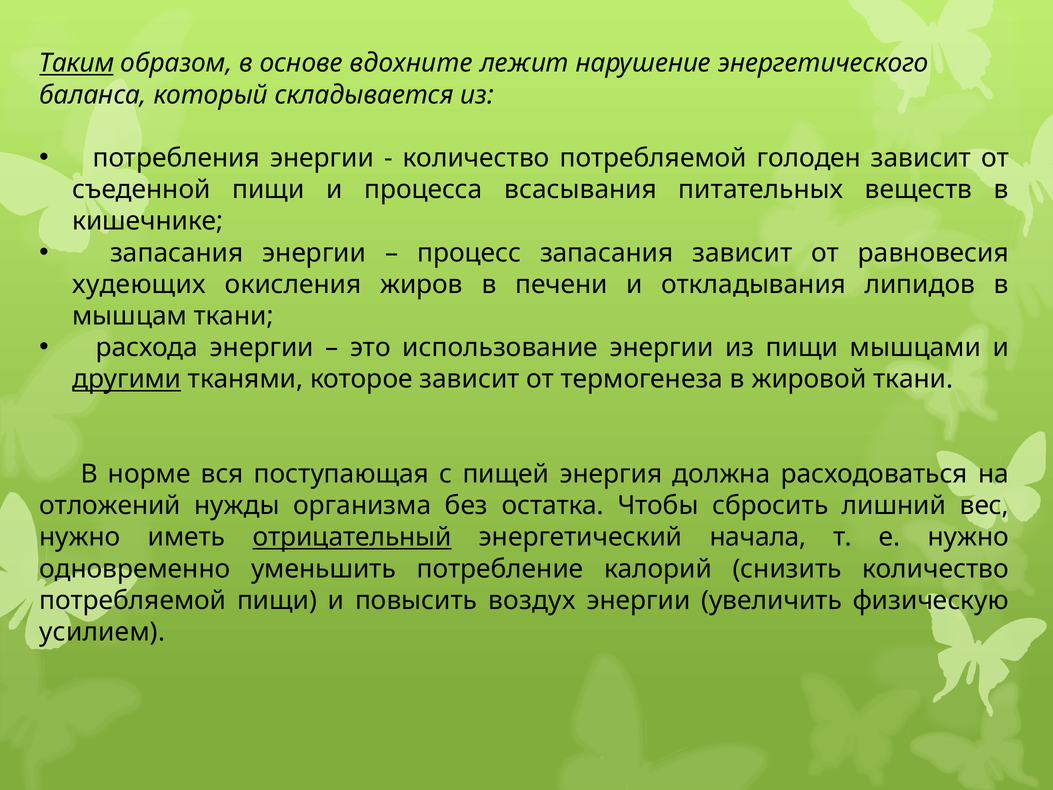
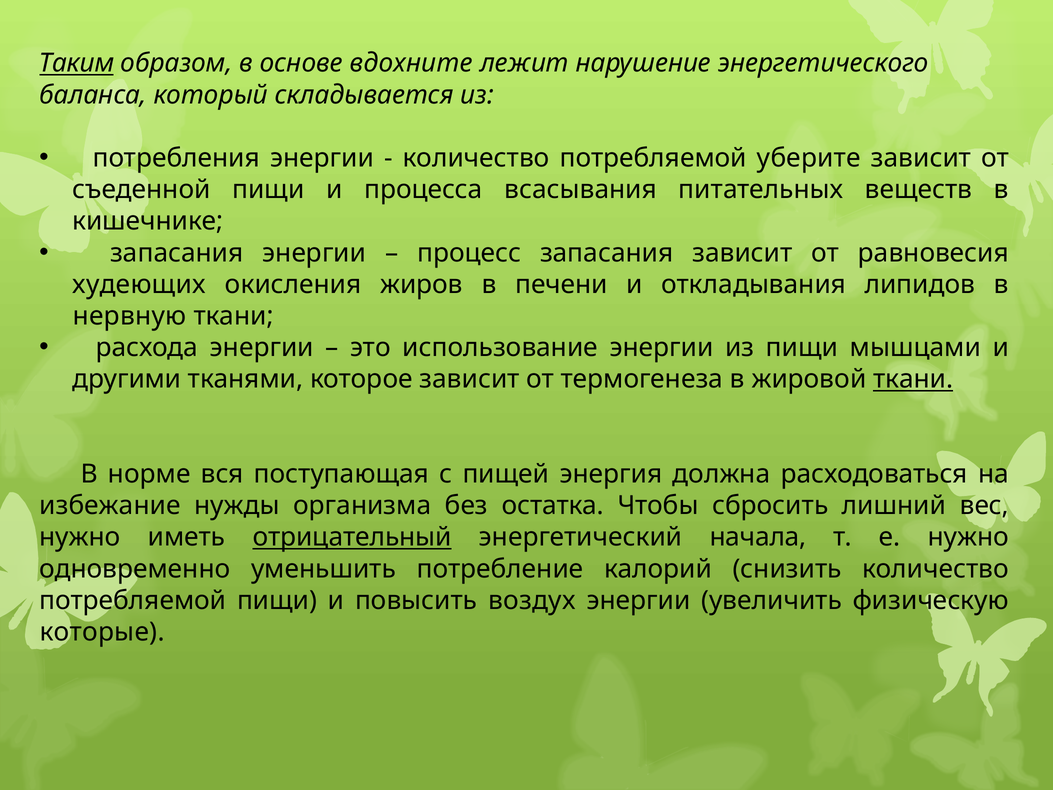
голоден: голоден -> уберите (809, 158)
мышцам: мышцам -> нервную (130, 316)
другими underline: present -> none (127, 379)
ткани underline: none -> present (913, 379)
отложений: отложений -> избежание (110, 505)
усилием: усилием -> которые (102, 632)
